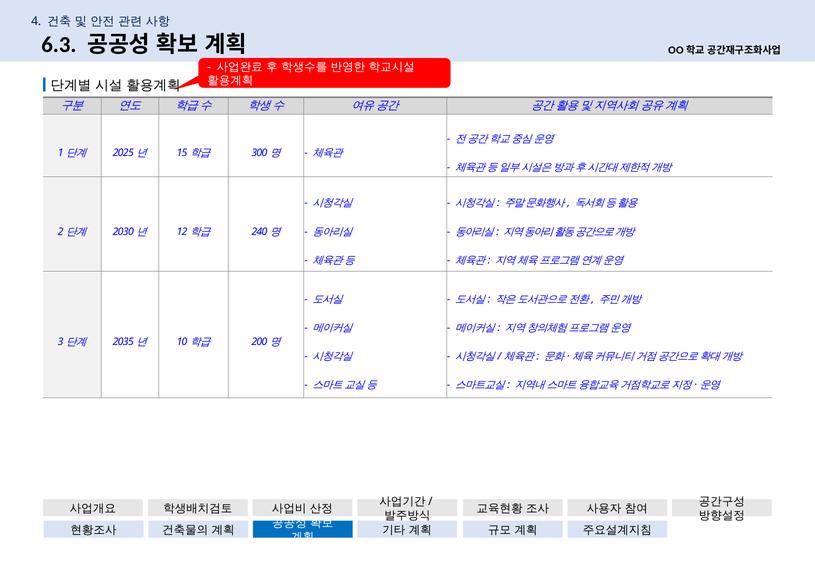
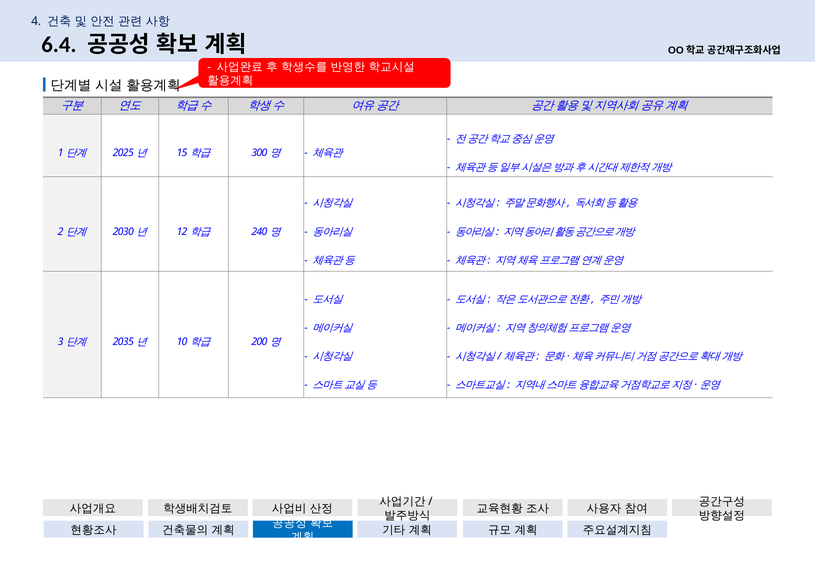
6.3: 6.3 -> 6.4 (59, 45)
